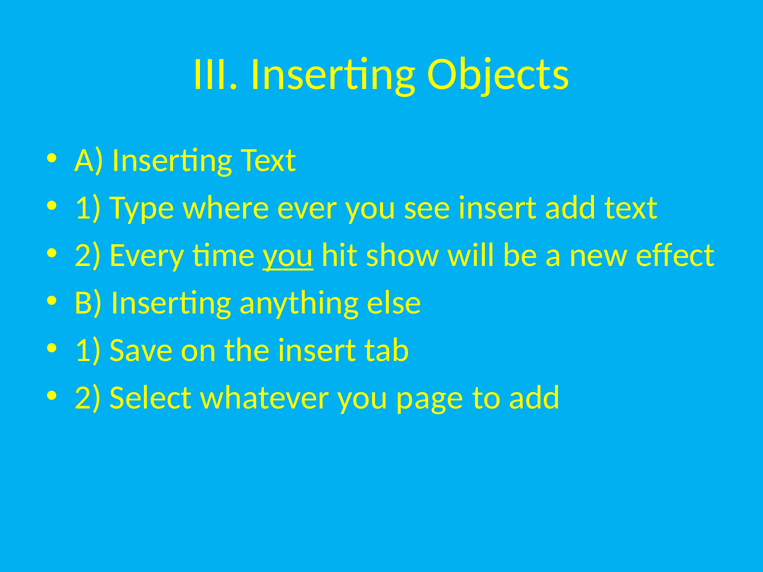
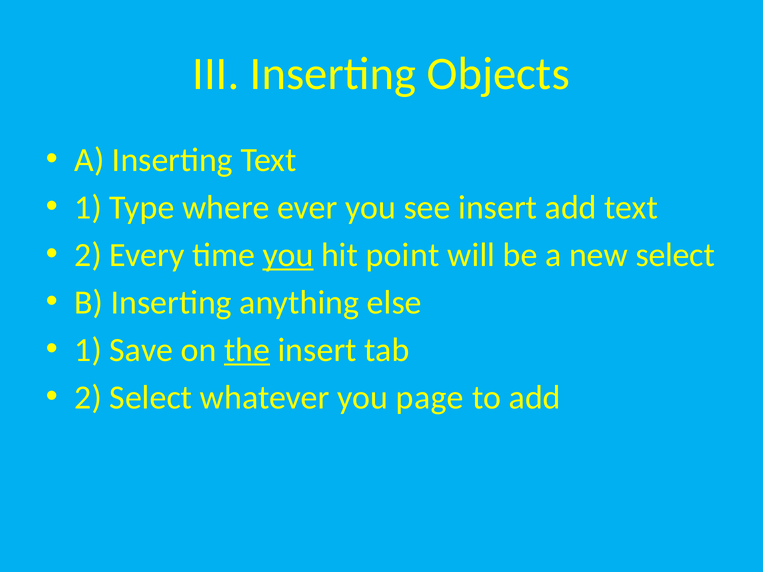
show: show -> point (403, 255)
new effect: effect -> select (675, 255)
the underline: none -> present (247, 350)
